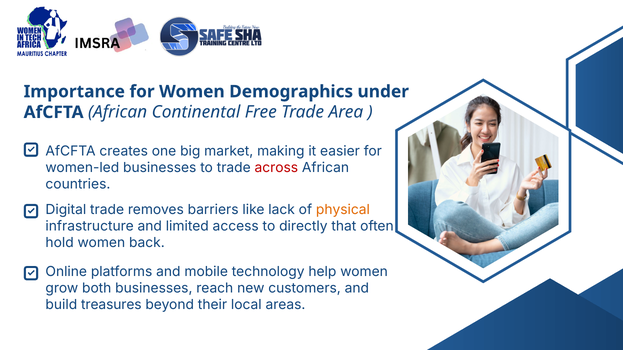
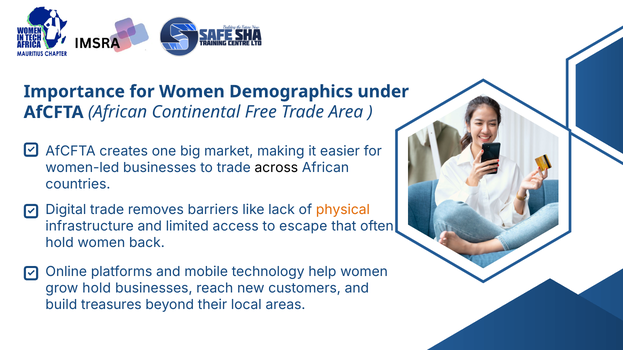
across colour: red -> black (276, 168)
directly: directly -> escape (303, 226)
grow both: both -> hold (97, 288)
